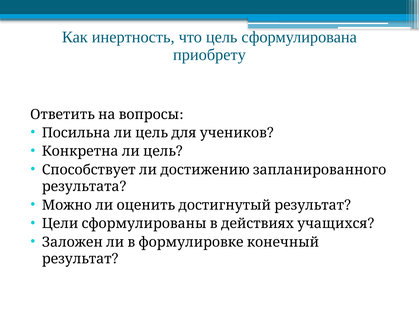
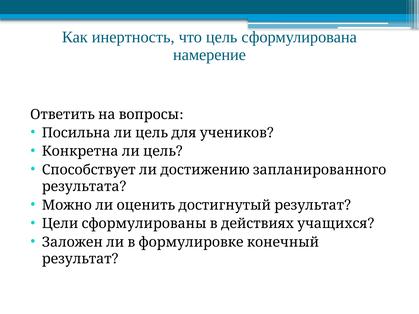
приобрету: приобрету -> намерение (210, 55)
